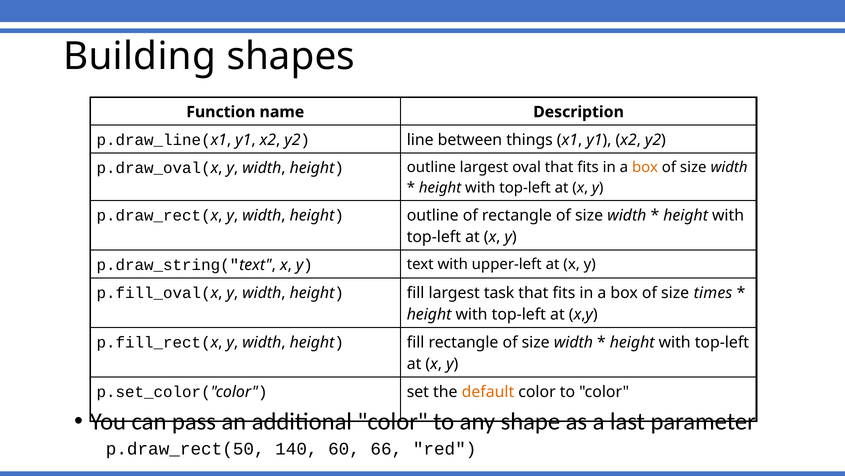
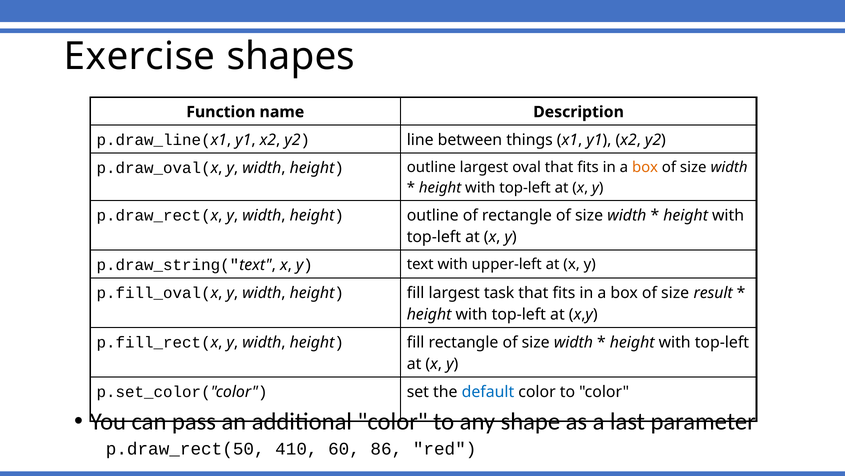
Building: Building -> Exercise (140, 56)
times: times -> result (713, 292)
default colour: orange -> blue (488, 391)
140: 140 -> 410 (296, 448)
66: 66 -> 86 (386, 448)
